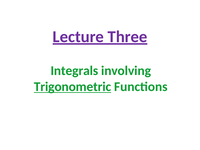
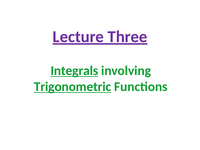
Integrals underline: none -> present (74, 71)
